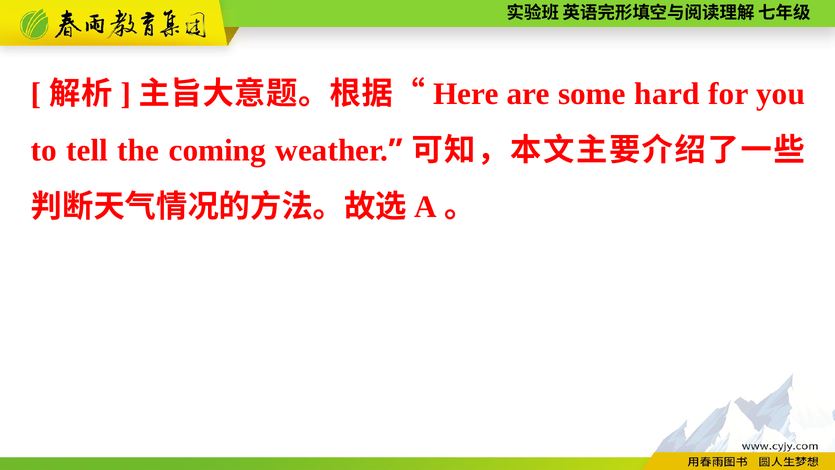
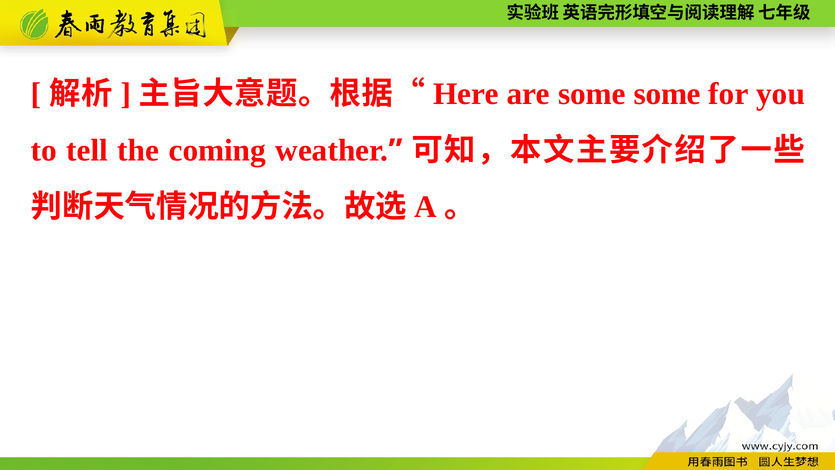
some hard: hard -> some (667, 94)
